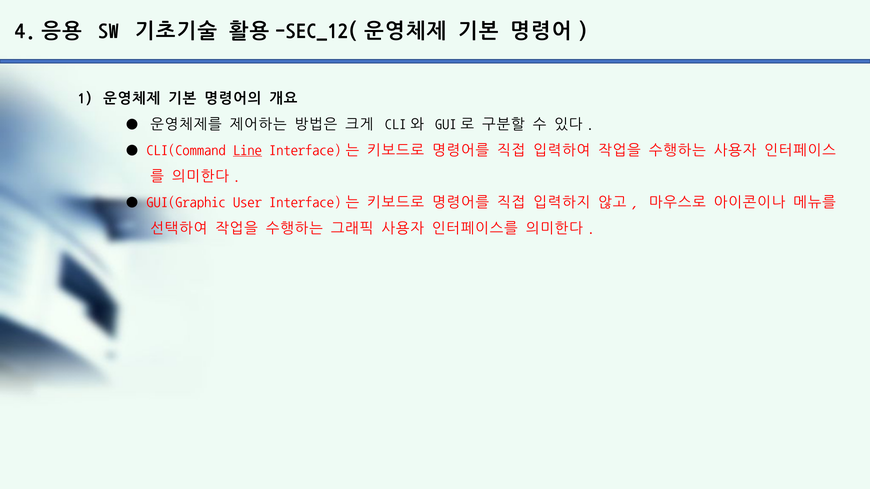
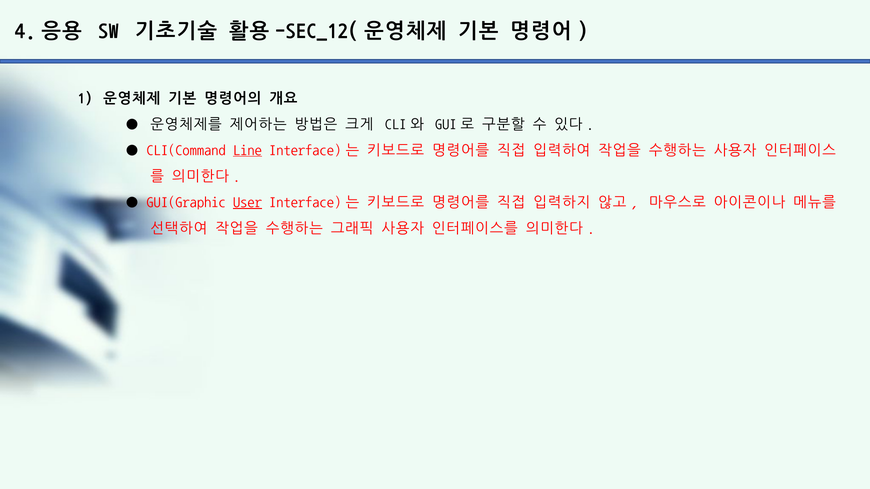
User underline: none -> present (247, 202)
